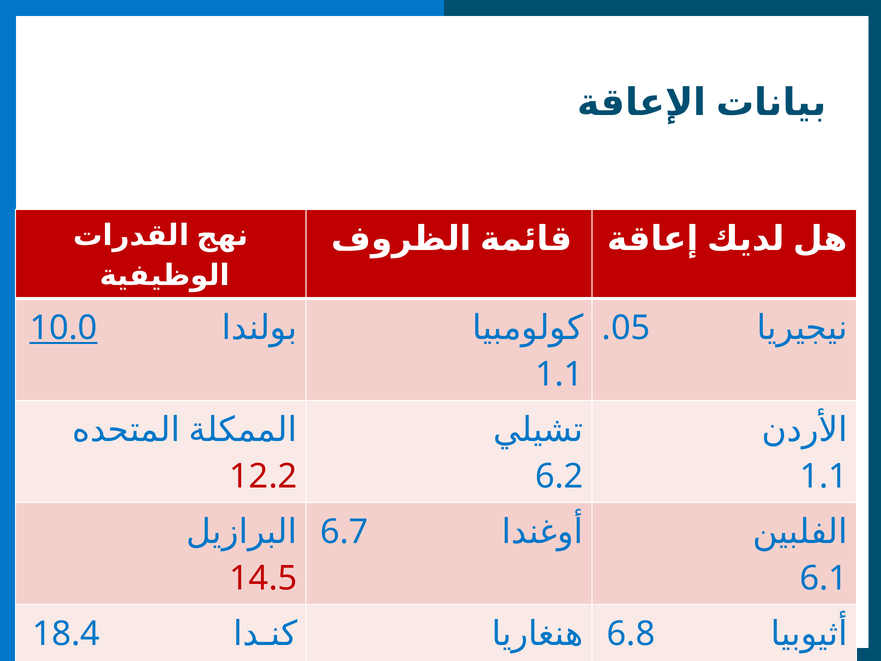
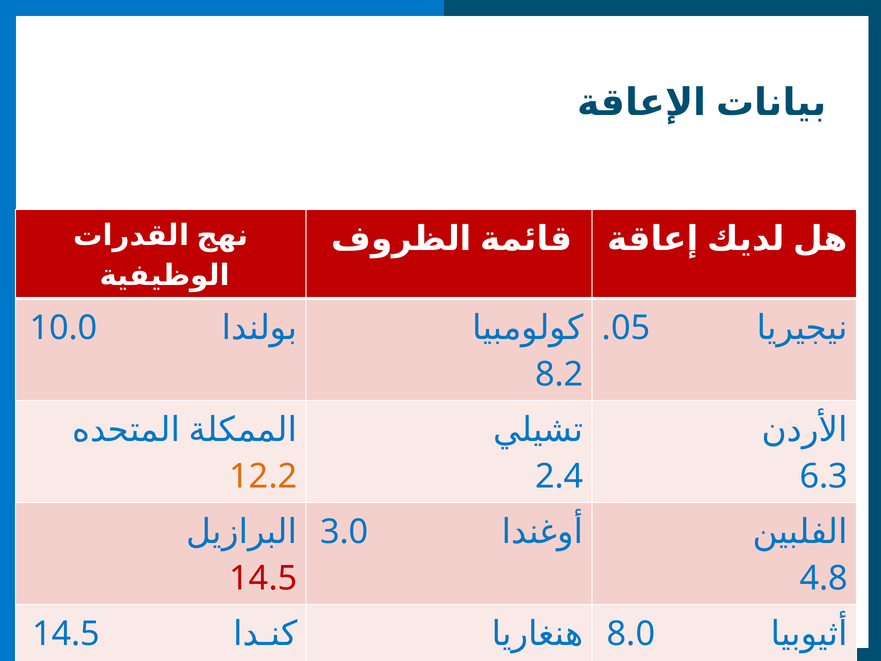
10.0 underline: present -> none (64, 328)
1.1: 1.1 -> 8.2 (559, 375)
12.2 colour: red -> orange (263, 476)
6.2: 6.2 -> 2.4 (559, 476)
1.1: 1.1 -> 6.3 (824, 476)
6.7: 6.7 -> 3.0 (344, 532)
6.1: 6.1 -> 4.8 (824, 578)
18.4: 18.4 -> 14.5 (66, 634)
6.8: 6.8 -> 8.0 (631, 634)
